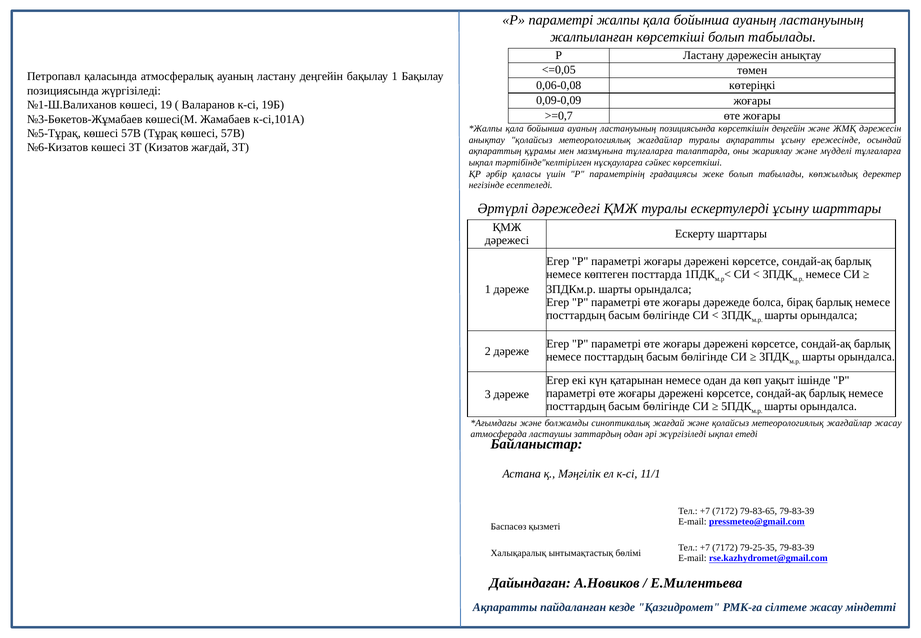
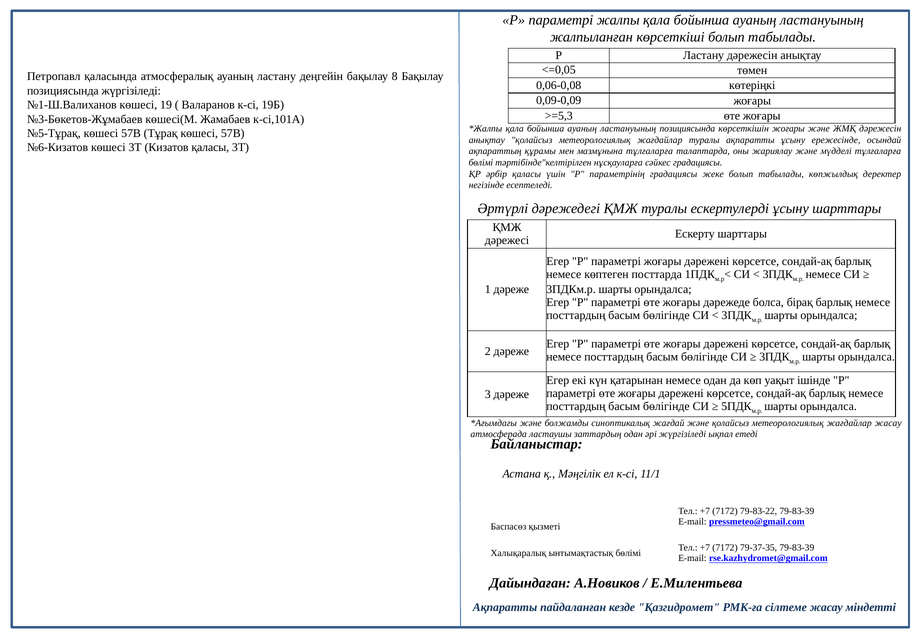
бақылау 1: 1 -> 8 (395, 76)
>=0,7: >=0,7 -> >=5,3 (559, 116)
көрсеткішін деңгейін: деңгейін -> жоғары (788, 129)
Кизатов жағдай: жағдай -> қаласы (210, 147)
ықпал: ықпал -> бөлімі (481, 163)
сәйкес көрсеткіші: көрсеткіші -> градациясы (698, 163)
79-83-65: 79-83-65 -> 79-83-22 (759, 511)
79-25-35: 79-25-35 -> 79-37-35 (759, 548)
